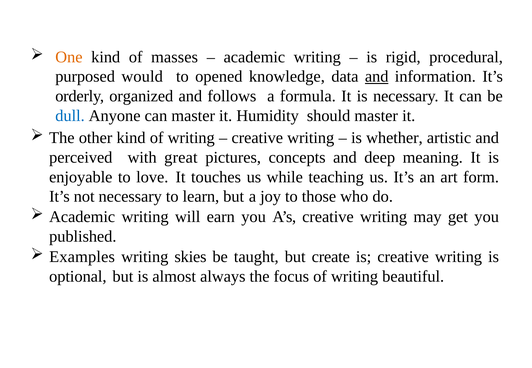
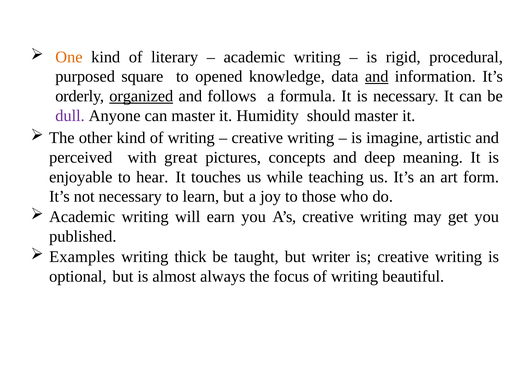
masses: masses -> literary (175, 57)
would: would -> square (142, 77)
organized underline: none -> present (141, 96)
dull colour: blue -> purple (70, 116)
whether: whether -> imagine (394, 138)
love: love -> hear (152, 177)
skies: skies -> thick (190, 257)
create: create -> writer (331, 257)
